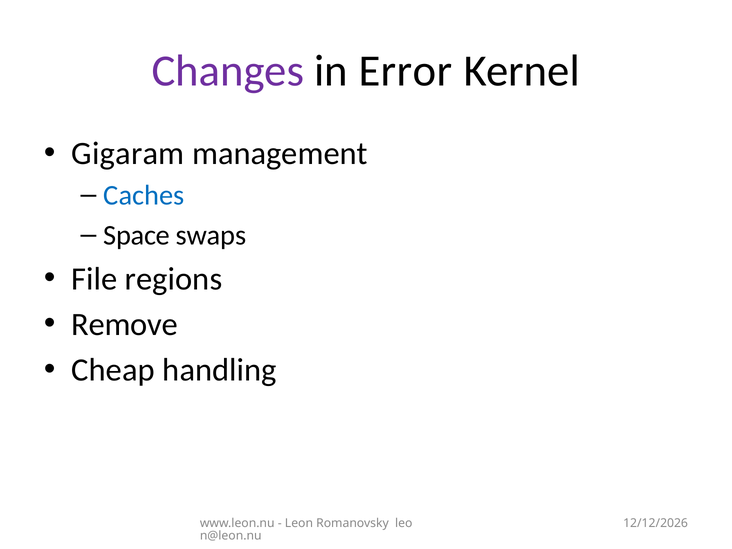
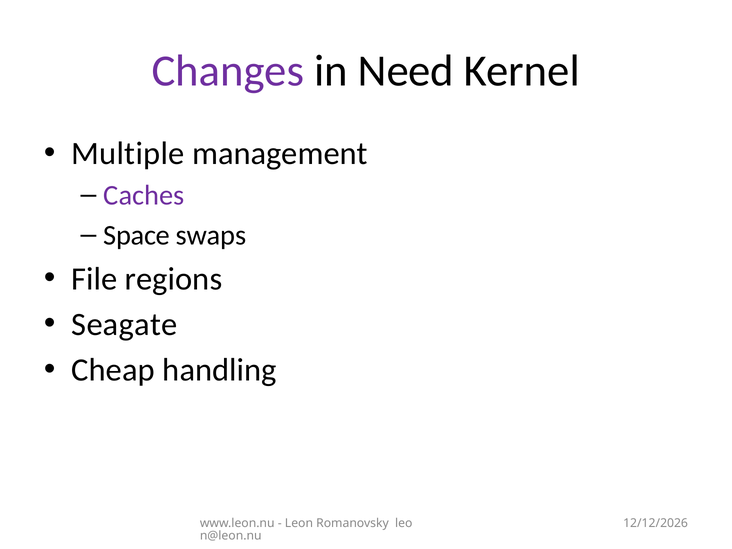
Error: Error -> Need (406, 71)
Gigaram: Gigaram -> Multiple (128, 154)
Caches colour: blue -> purple (144, 196)
Remove: Remove -> Seagate (124, 324)
